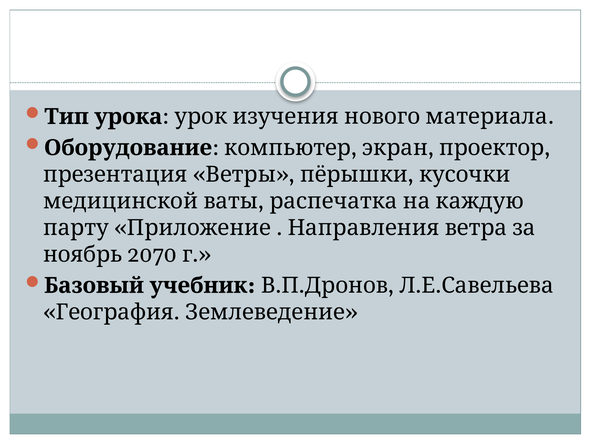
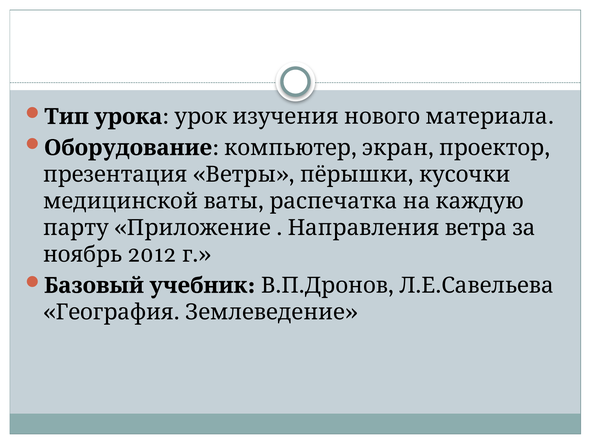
2070: 2070 -> 2012 (152, 254)
